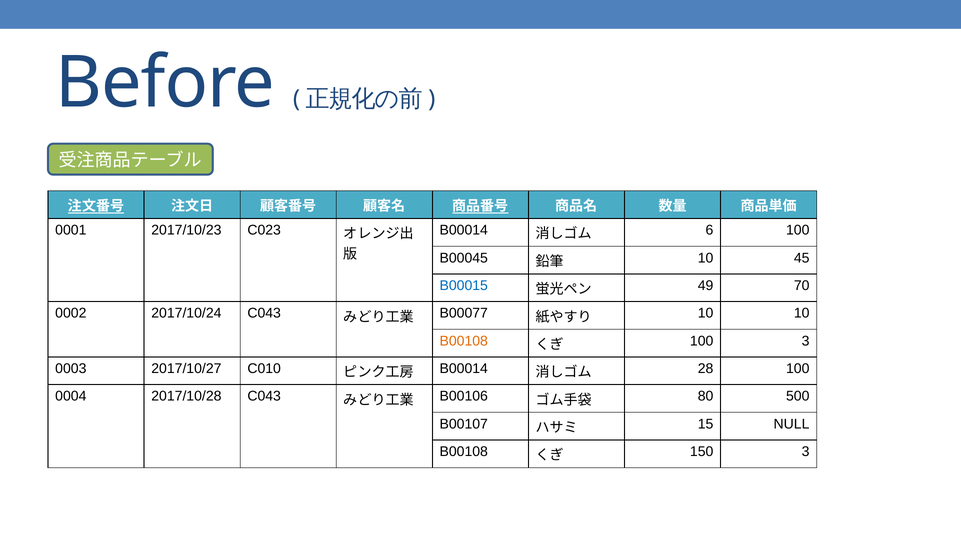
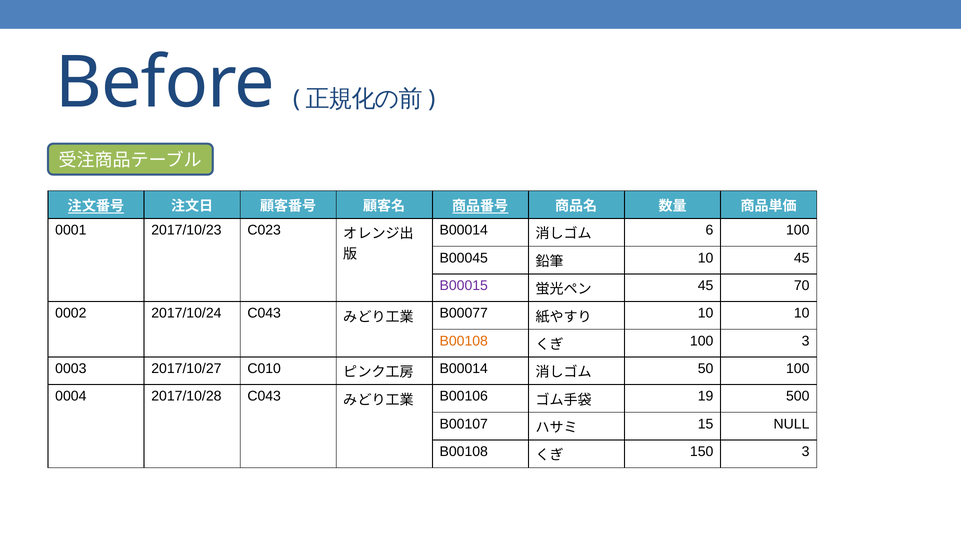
B00015 colour: blue -> purple (464, 285)
49: 49 -> 45 (706, 285)
28: 28 -> 50 (706, 368)
80: 80 -> 19 (706, 396)
